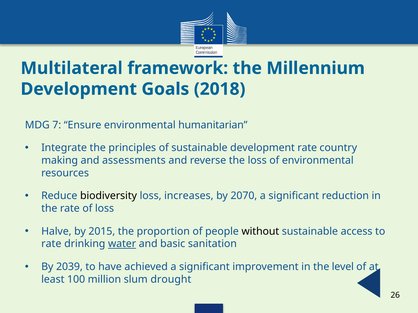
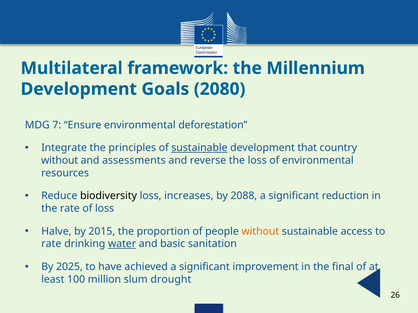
2018: 2018 -> 2080 (220, 89)
humanitarian: humanitarian -> deforestation (213, 125)
sustainable underline: none -> present (199, 148)
development rate: rate -> that (307, 148)
making: making -> without (60, 161)
2070: 2070 -> 2088 (244, 196)
without colour: black -> orange (260, 232)
2039: 2039 -> 2025 (69, 267)
level: level -> final (343, 267)
